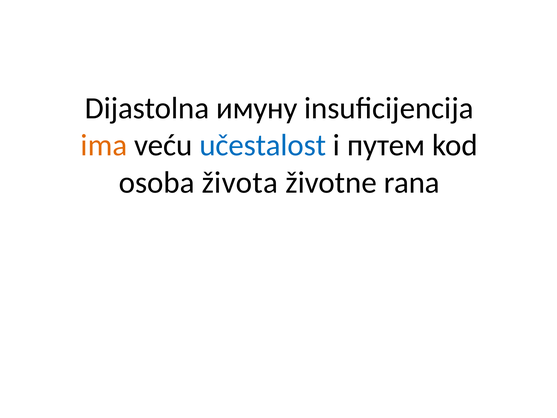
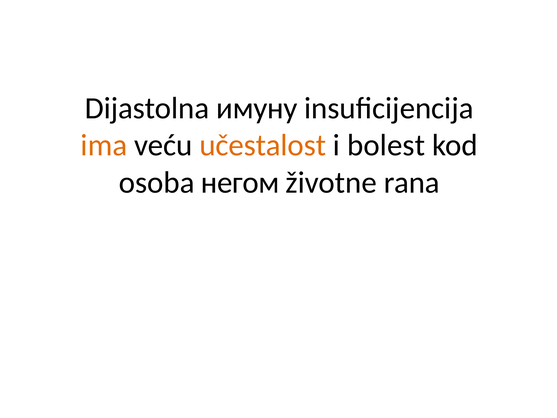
učestalost colour: blue -> orange (263, 145)
путем: путем -> bolest (386, 145)
života: života -> негом (240, 182)
